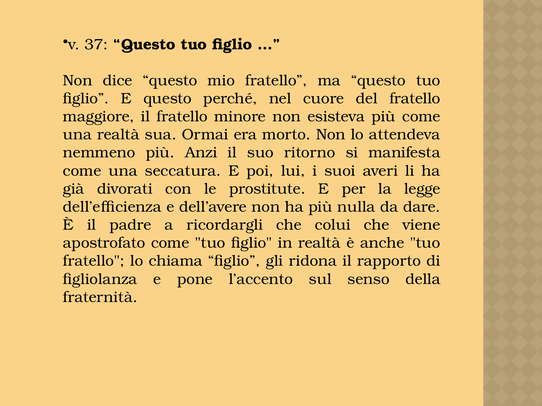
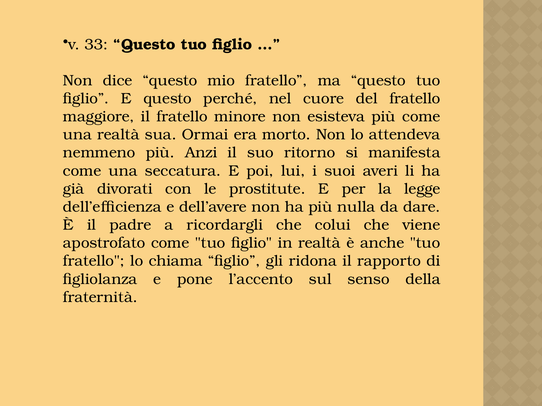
37: 37 -> 33 (96, 44)
